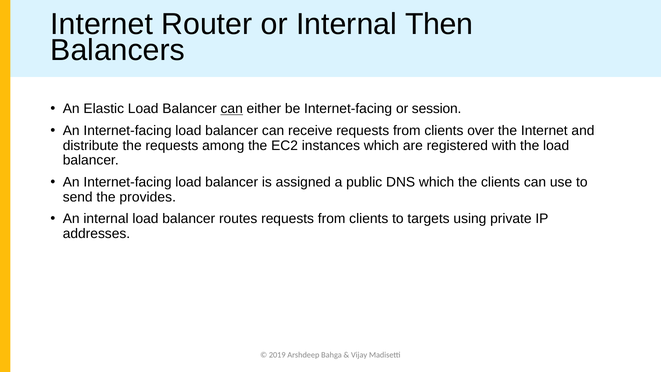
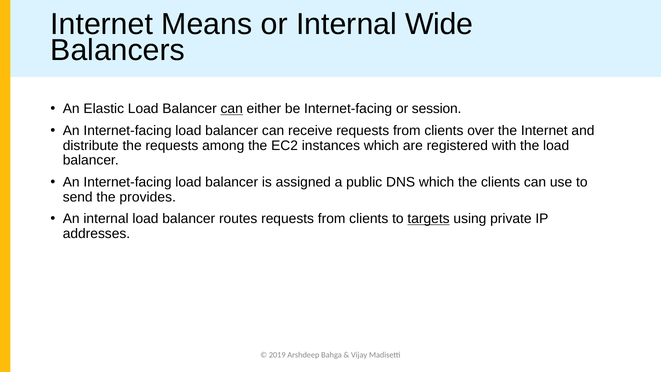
Router: Router -> Means (207, 24)
Then: Then -> Wide (439, 24)
targets underline: none -> present (429, 219)
